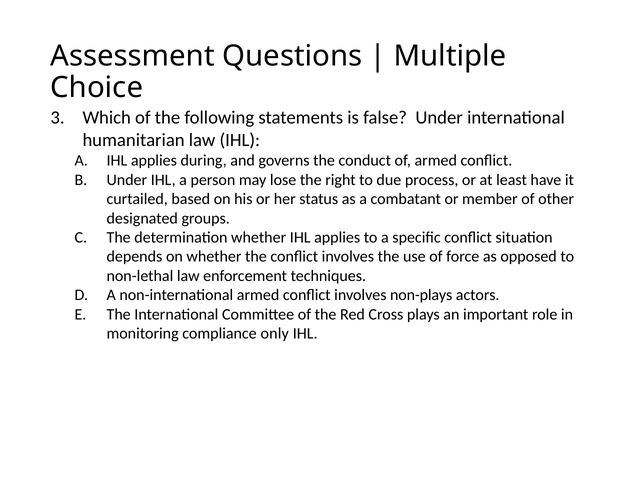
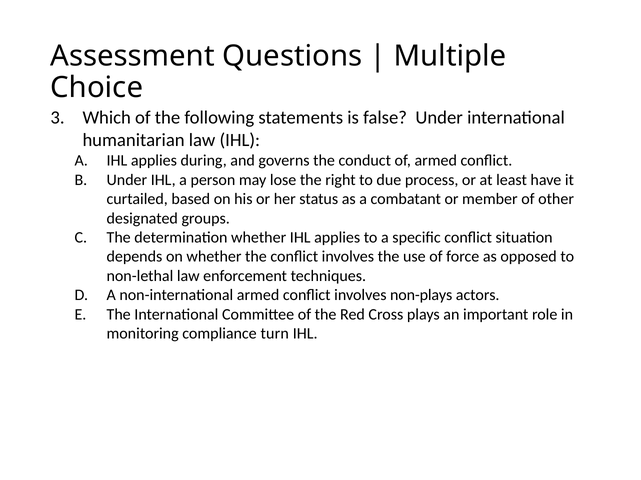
only: only -> turn (275, 334)
